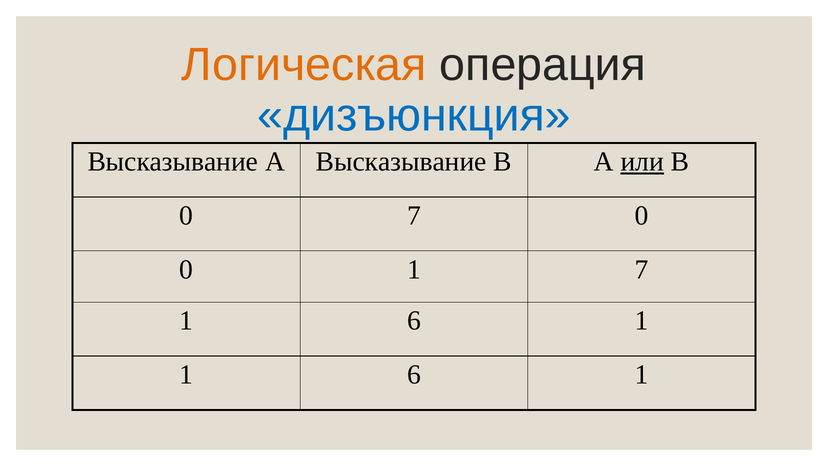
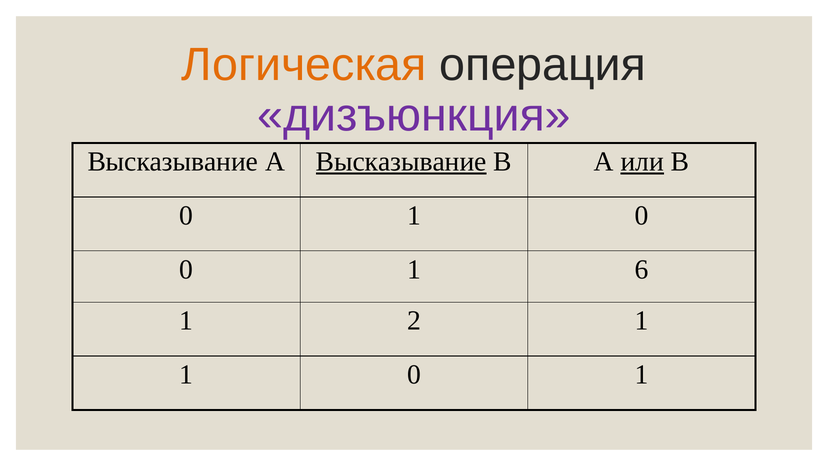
дизъюнкция colour: blue -> purple (414, 115)
Высказывание underline: none -> present (401, 161)
7: 7 -> 1 (414, 216)
1 7: 7 -> 6 (642, 269)
6: 6 -> 2 (414, 321)
6: 6 -> 0 (414, 374)
